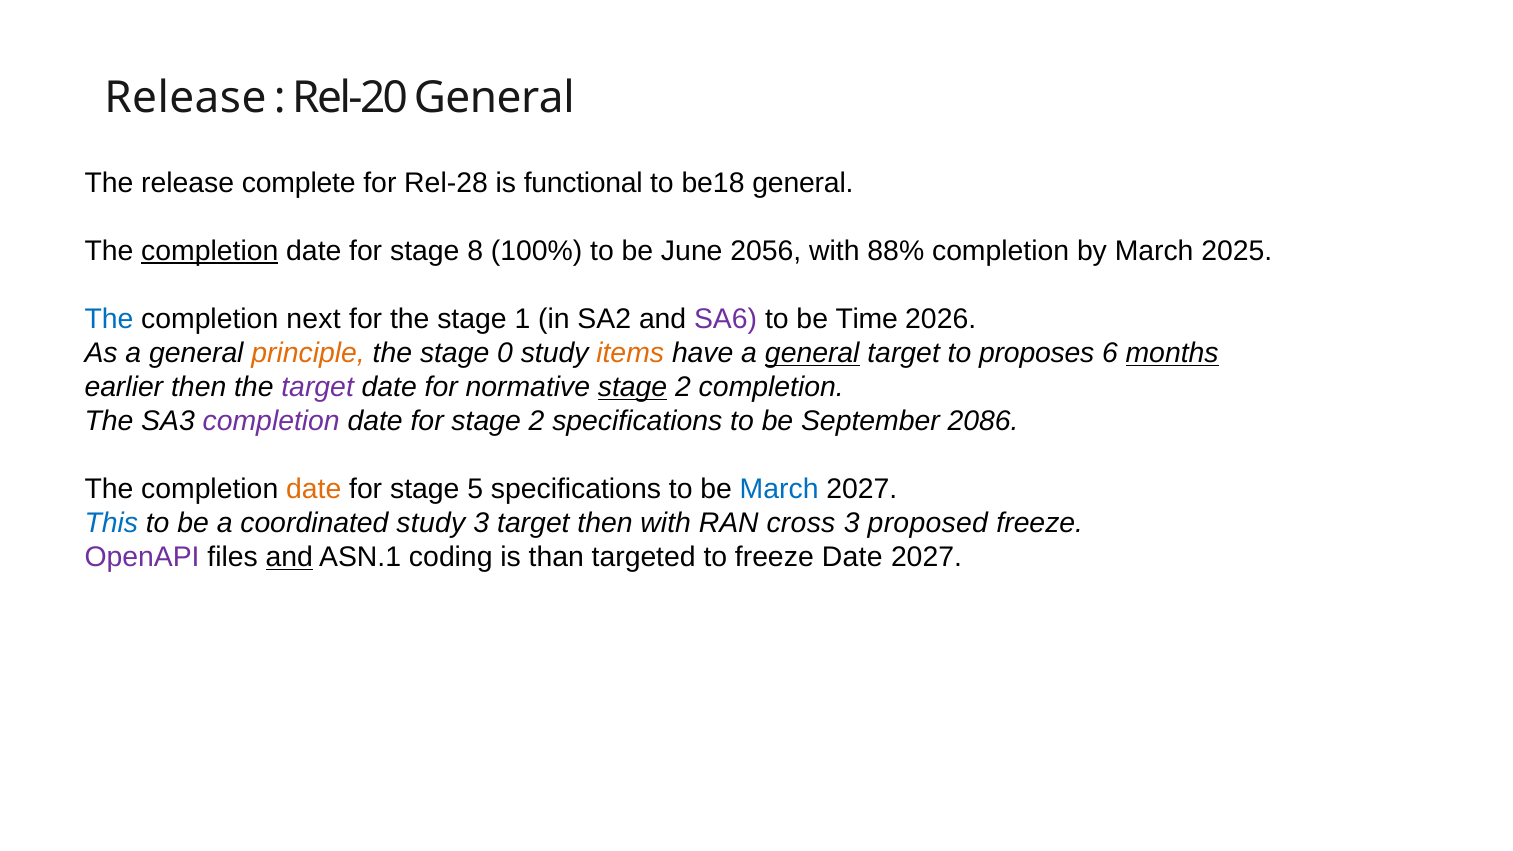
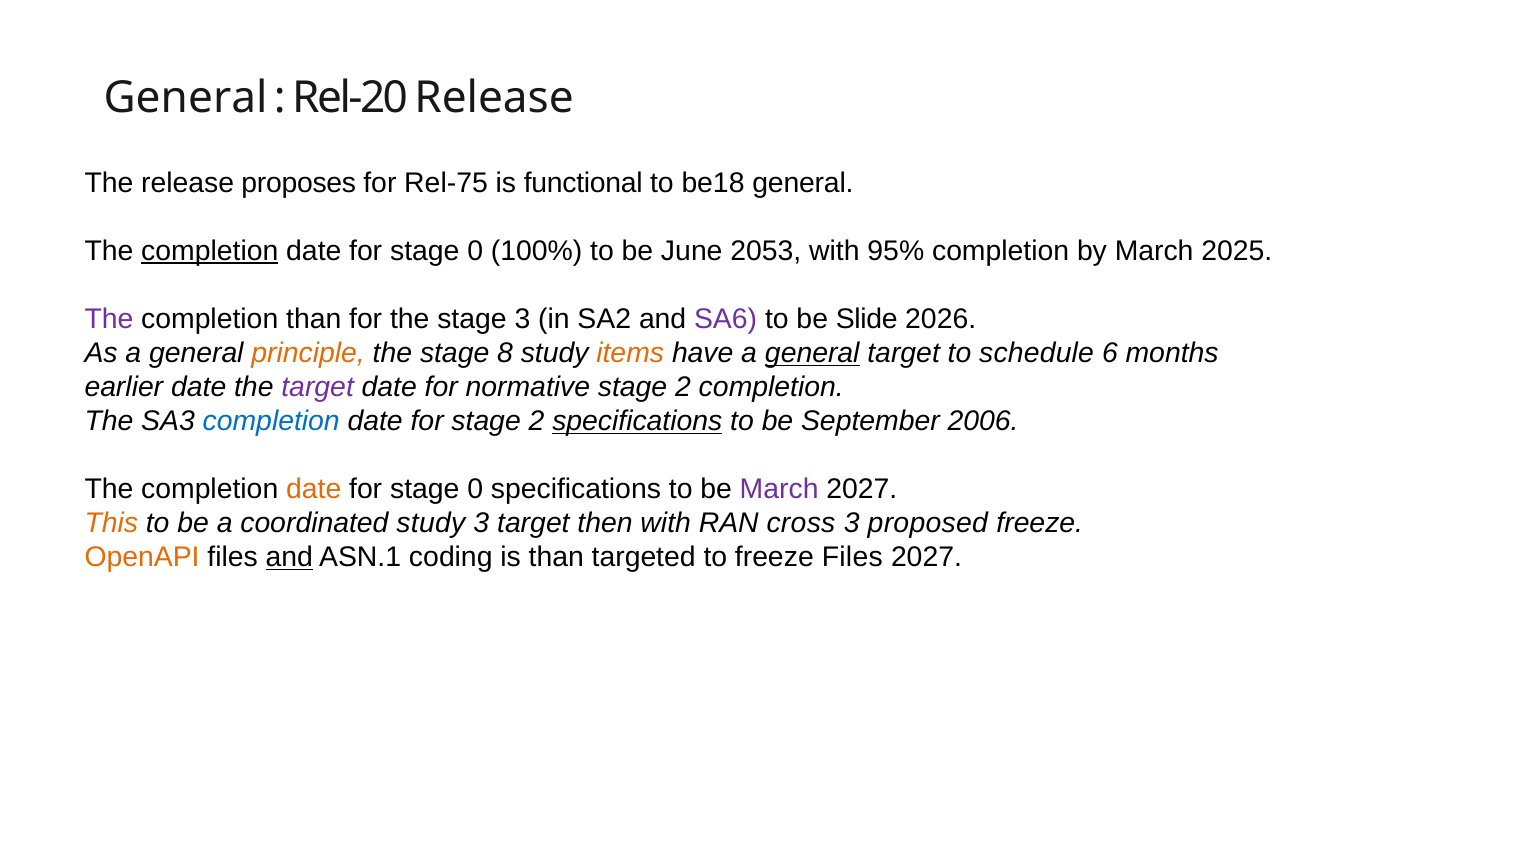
Release: Release -> General (186, 98)
Rel-20 General: General -> Release (494, 98)
complete: complete -> proposes (299, 183)
Rel-28: Rel-28 -> Rel-75 (446, 183)
8: 8 -> 0 (475, 251)
2056: 2056 -> 2053 (766, 251)
88%: 88% -> 95% (896, 251)
The colour: blue -> purple (109, 319)
completion next: next -> than (314, 319)
stage 1: 1 -> 3 (522, 319)
Time: Time -> Slide (867, 319)
0: 0 -> 8 (505, 353)
proposes: proposes -> schedule (1037, 353)
months underline: present -> none (1172, 353)
earlier then: then -> date (199, 387)
stage underline: present -> none (633, 387)
completion colour: purple -> blue (271, 421)
specifications underline: none -> present (637, 421)
2086: 2086 -> 2006 (983, 421)
5: 5 -> 0 (475, 489)
March colour: blue -> purple (779, 489)
This colour: blue -> orange (111, 523)
OpenAPI colour: purple -> orange (142, 557)
freeze Date: Date -> Files (852, 557)
